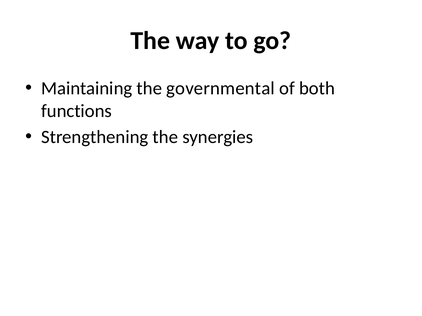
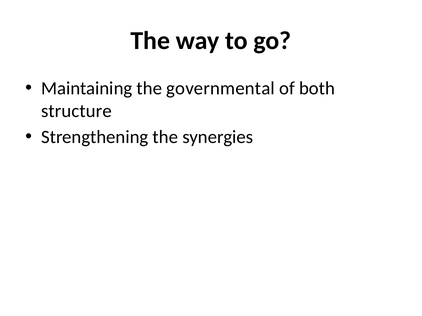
functions: functions -> structure (76, 111)
